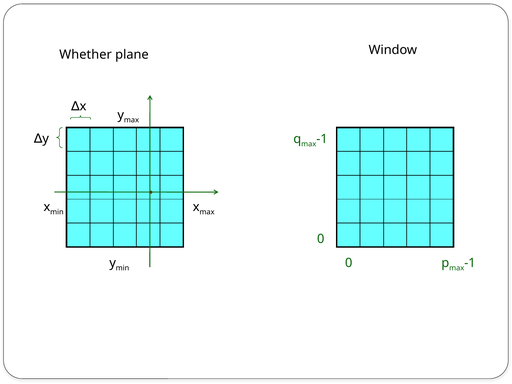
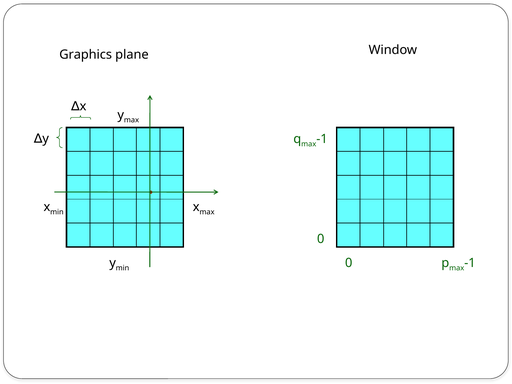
Whether: Whether -> Graphics (86, 55)
